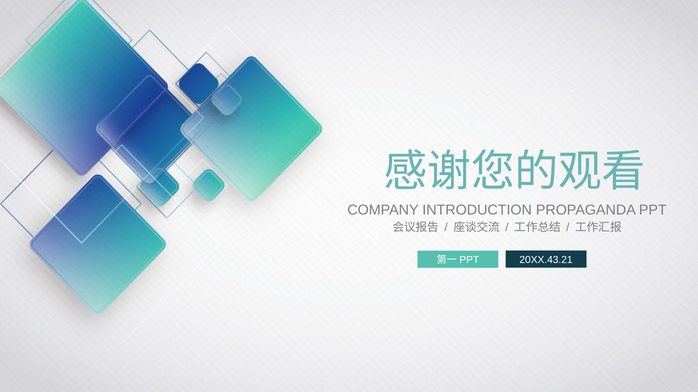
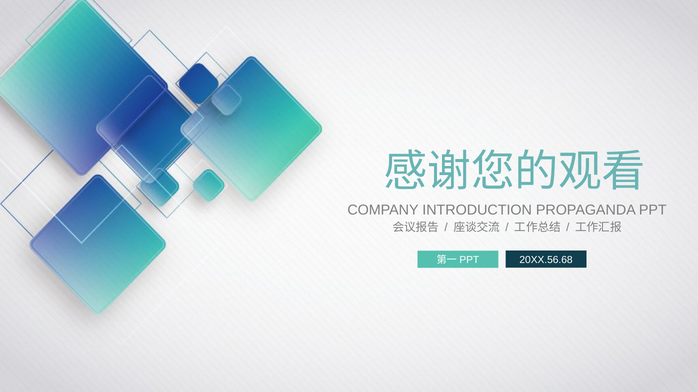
20XX.43.21: 20XX.43.21 -> 20XX.56.68 (546, 260)
